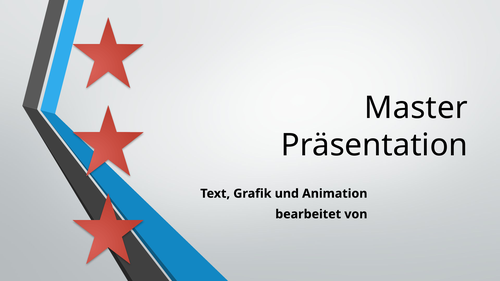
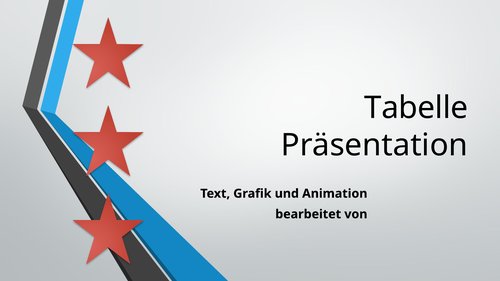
Master: Master -> Tabelle (416, 108)
